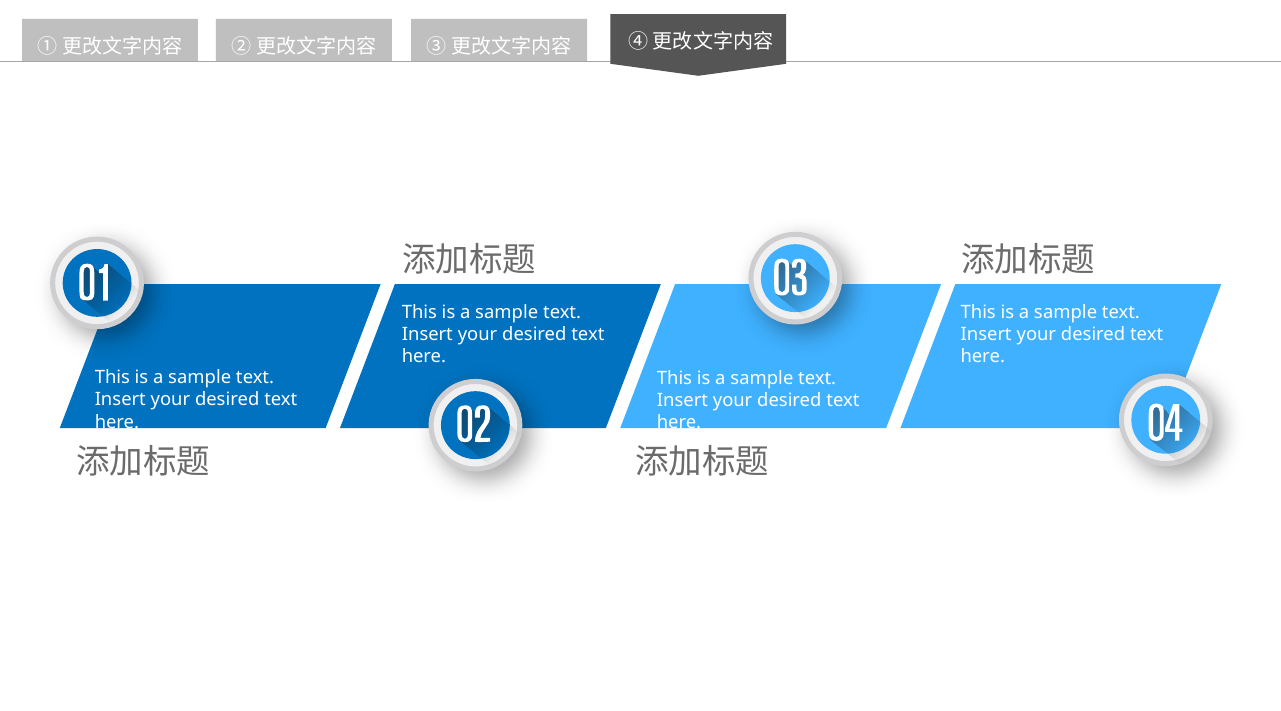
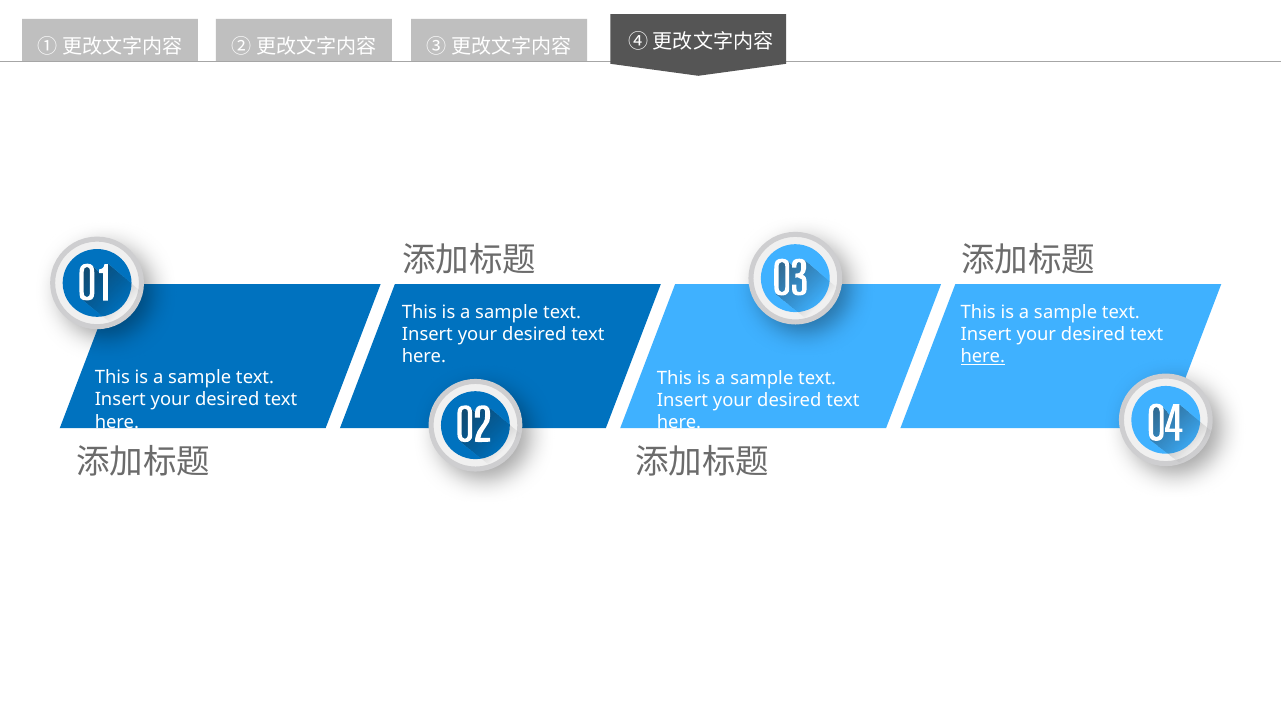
here underline: none -> present (983, 356)
